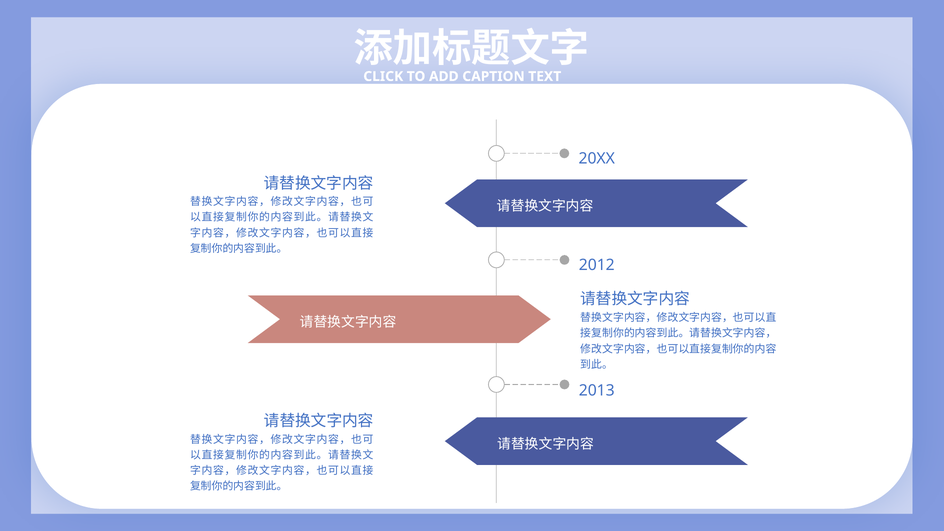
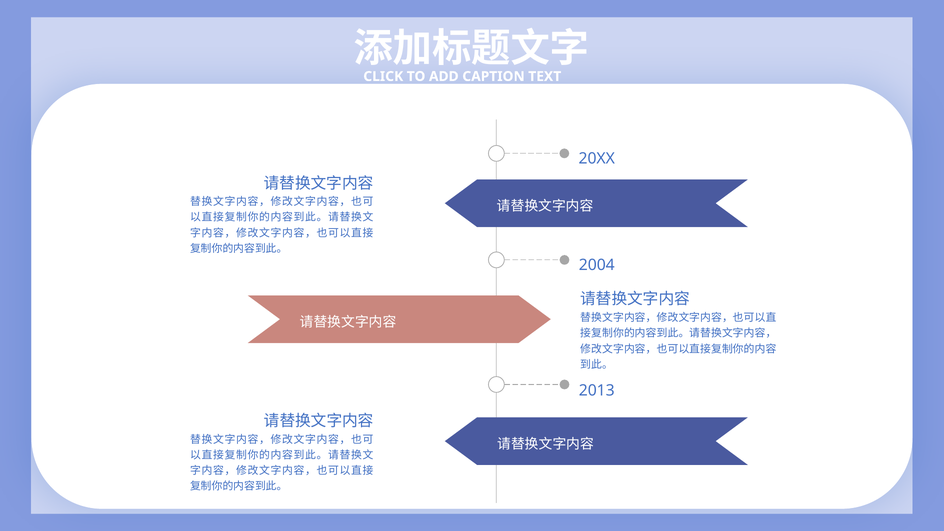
2012: 2012 -> 2004 (597, 265)
